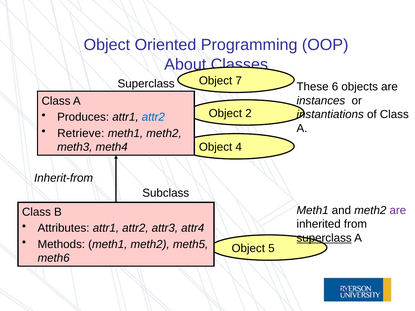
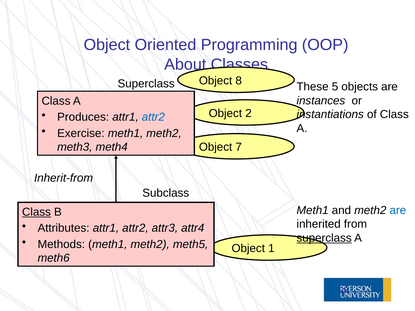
7: 7 -> 8 (239, 81)
6: 6 -> 5 (335, 87)
Retrieve: Retrieve -> Exercise (81, 133)
4: 4 -> 7 (239, 147)
are colour: purple -> blue (398, 210)
Class underline: none -> present (36, 212)
5: 5 -> 1 (271, 249)
